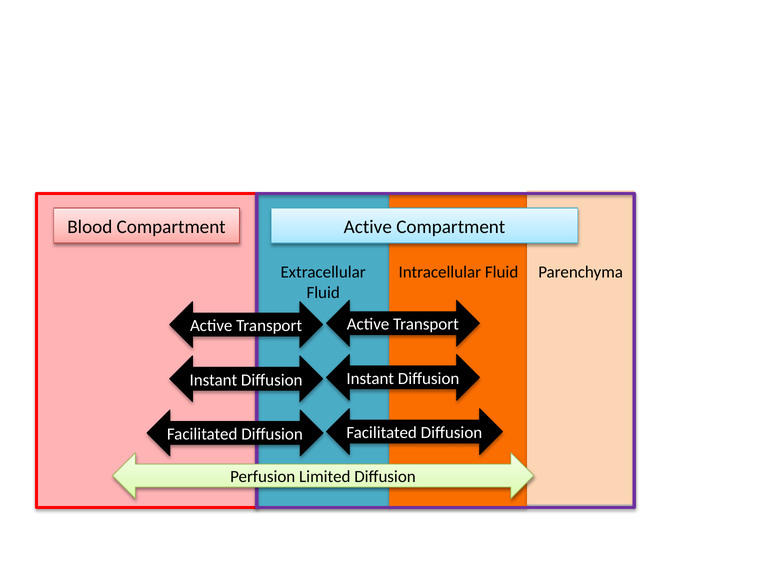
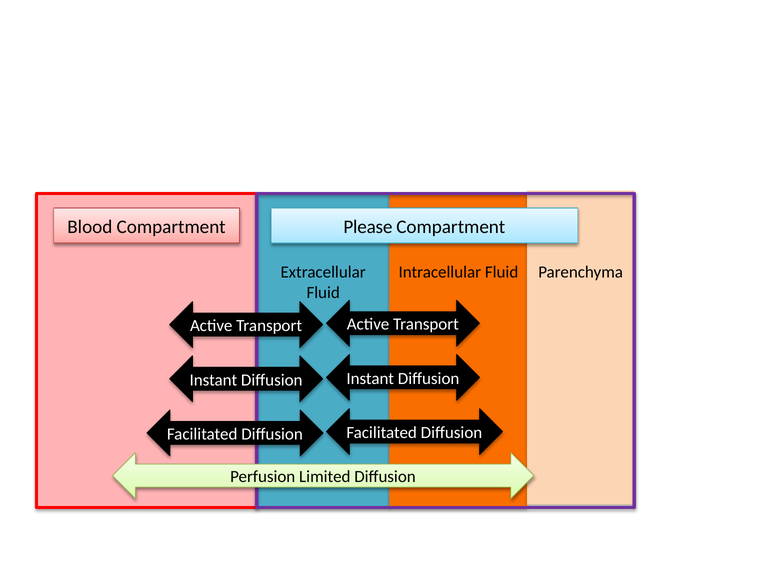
Compartment Active: Active -> Please (368, 227)
